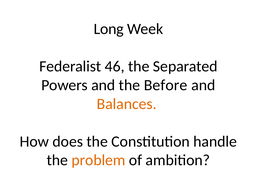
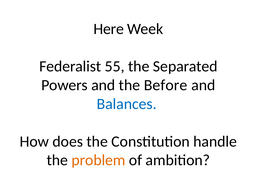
Long: Long -> Here (109, 29)
46: 46 -> 55 (115, 67)
Balances colour: orange -> blue (127, 104)
